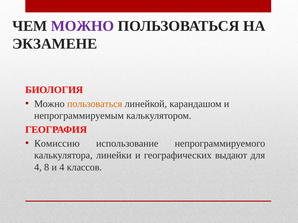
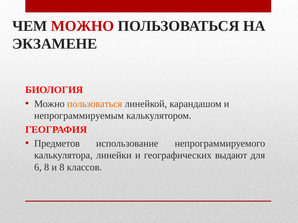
МОЖНО colour: purple -> red (83, 26)
Комиссию: Комиссию -> Предметов (57, 144)
4: 4 -> 6 (38, 168)
и 4: 4 -> 8 (62, 168)
